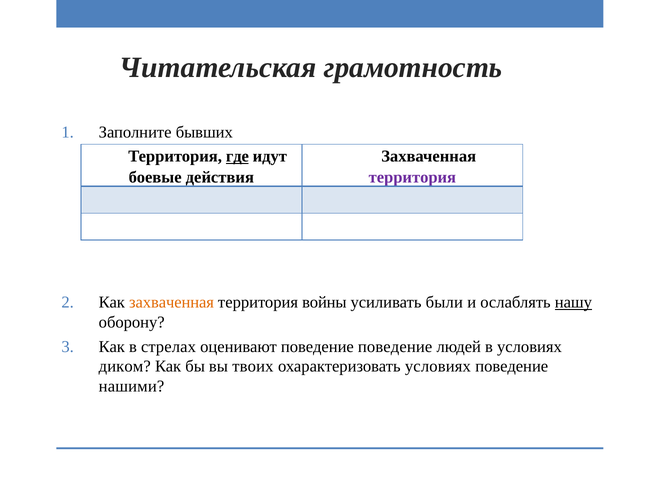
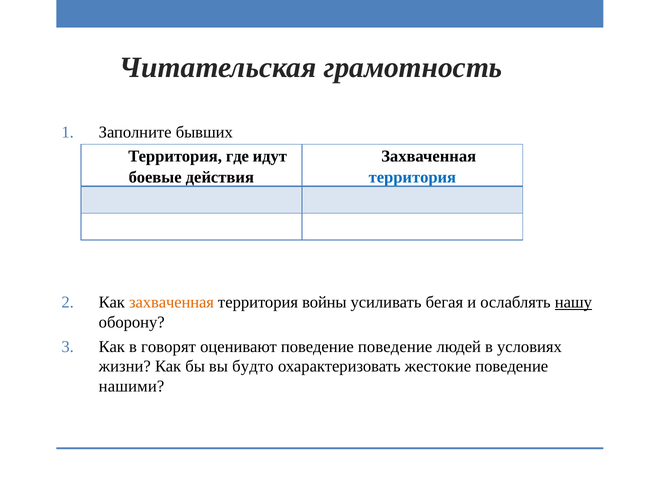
где underline: present -> none (237, 156)
территория colour: purple -> blue (412, 177)
были: были -> бегая (444, 303)
стрелах: стрелах -> говорят (168, 347)
диком: диком -> жизни (125, 367)
твоих: твоих -> будто (253, 367)
охарактеризовать условиях: условиях -> жестокие (438, 367)
